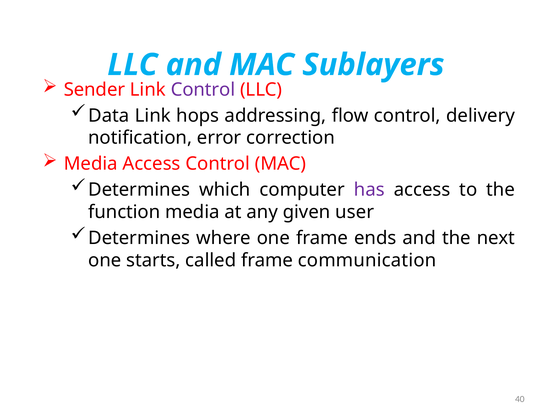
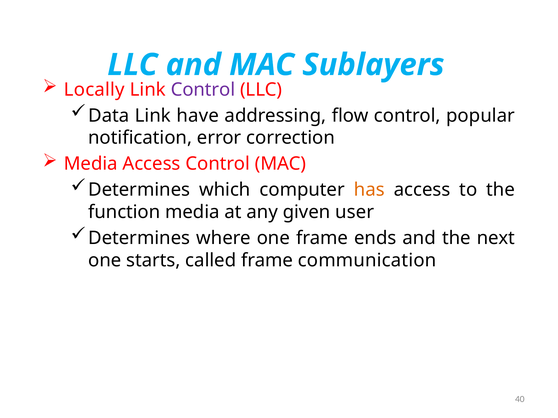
Sender: Sender -> Locally (94, 90)
hops: hops -> have (198, 116)
delivery: delivery -> popular (481, 116)
has colour: purple -> orange (369, 190)
